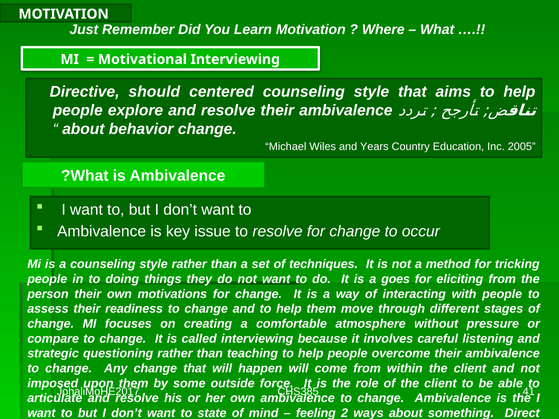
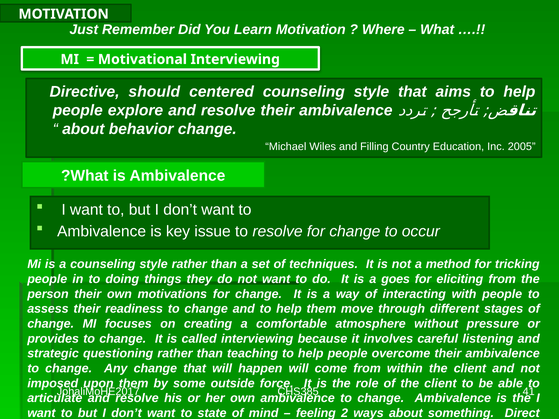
Years: Years -> Filling (374, 147)
compare: compare -> provides (53, 339)
